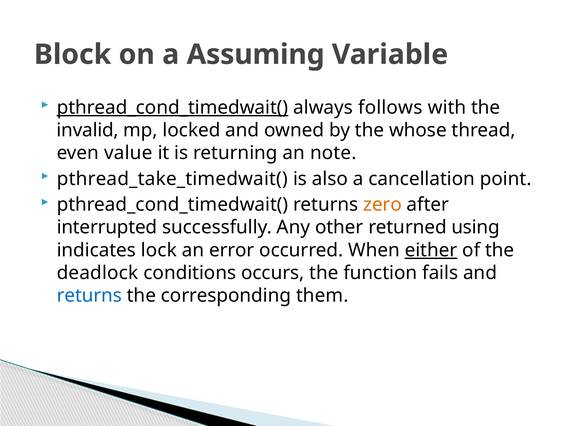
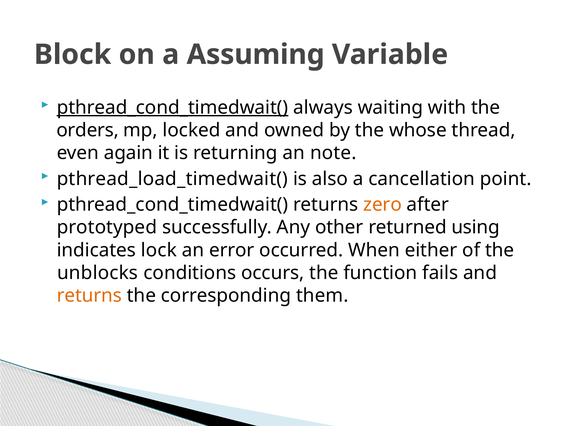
follows: follows -> waiting (390, 108)
invalid: invalid -> orders (88, 130)
value: value -> again (128, 153)
pthread_take_timedwait(: pthread_take_timedwait( -> pthread_load_timedwait( (172, 179)
interrupted: interrupted -> prototyped (107, 227)
either underline: present -> none (431, 250)
deadlock: deadlock -> unblocks (98, 273)
returns colour: blue -> orange (89, 296)
